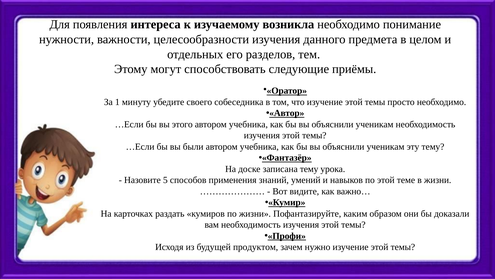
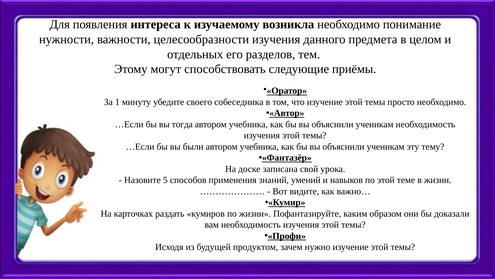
этого: этого -> тогда (182, 124)
записана тему: тему -> свой (309, 169)
